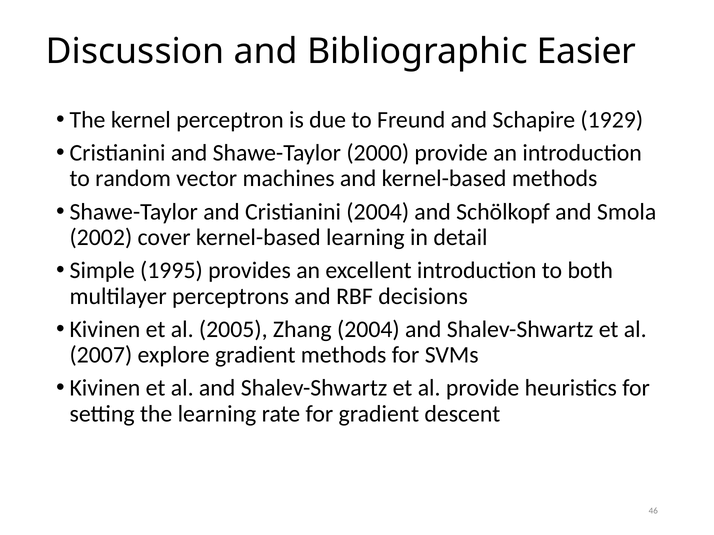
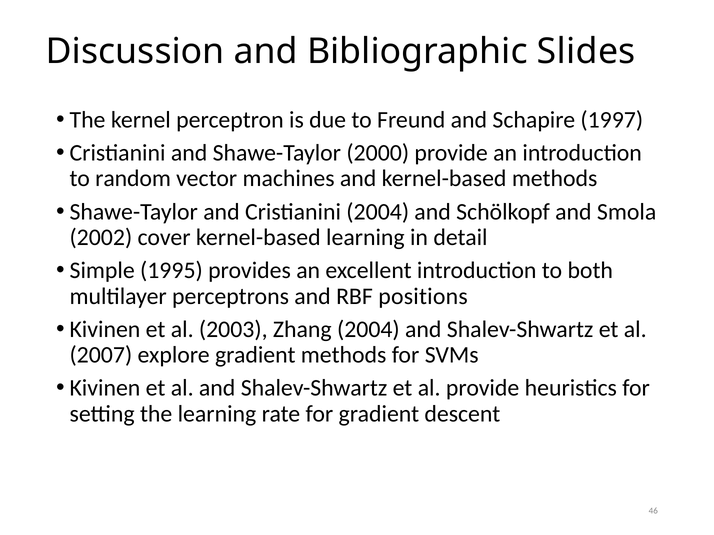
Easier: Easier -> Slides (586, 52)
1929: 1929 -> 1997 (612, 120)
decisions: decisions -> positions (423, 296)
2005: 2005 -> 2003 (233, 330)
